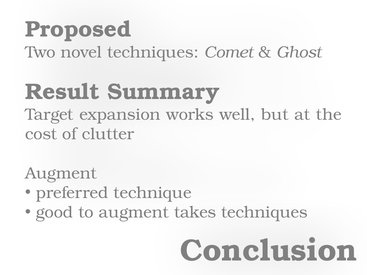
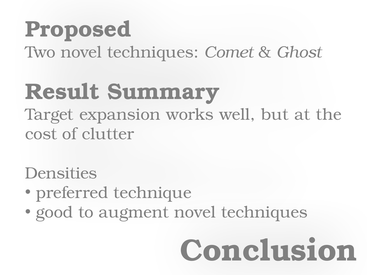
Augment: Augment -> Densities (61, 173)
augment takes: takes -> novel (195, 212)
